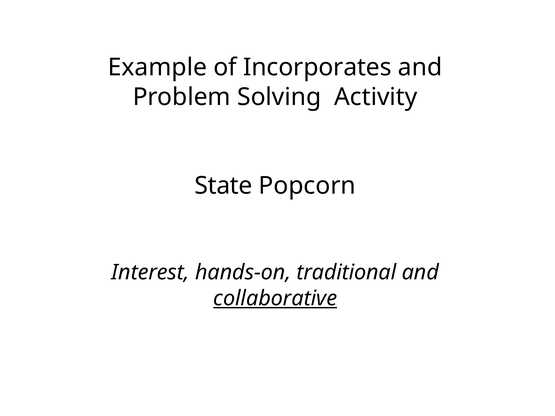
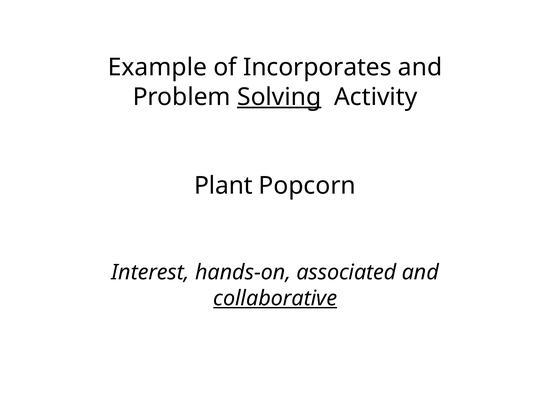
Solving underline: none -> present (279, 97)
State: State -> Plant (223, 186)
traditional: traditional -> associated (346, 273)
